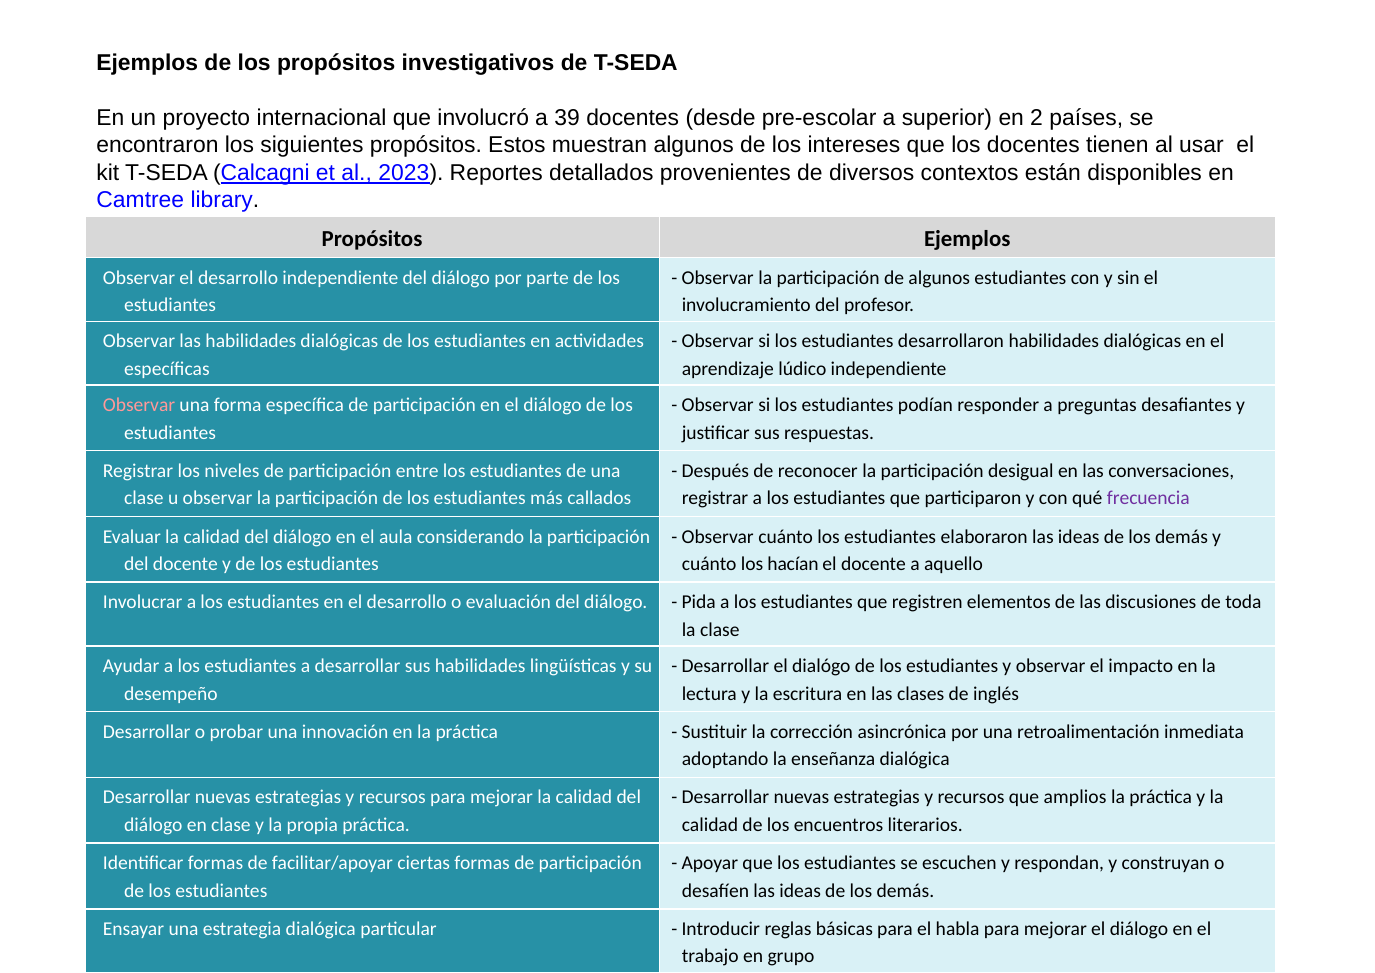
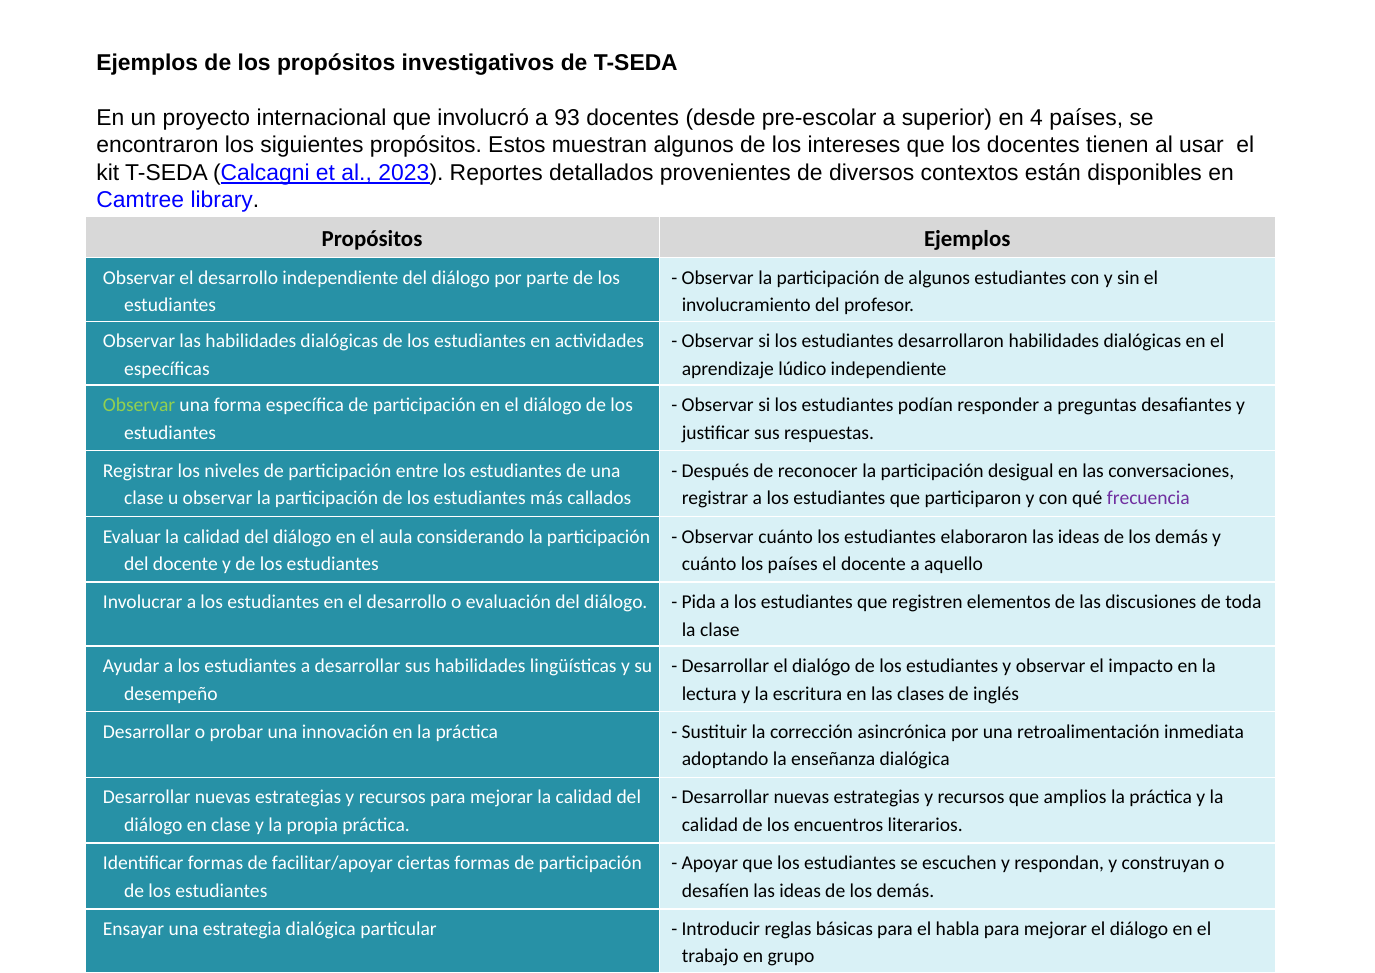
39: 39 -> 93 (567, 118)
2: 2 -> 4 (1037, 118)
Observar colour: pink -> light green (139, 405)
los hacían: hacían -> países (793, 564)
